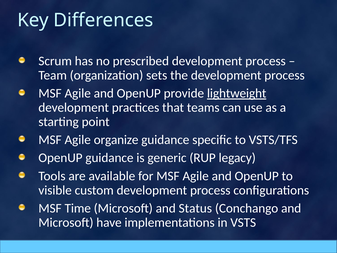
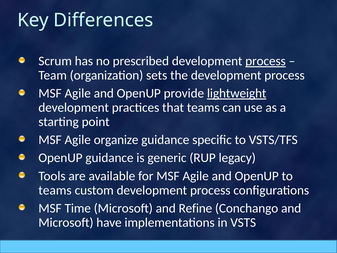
process underline: none -> present (266, 61)
visible: visible -> teams (55, 190)
Status: Status -> Refine (195, 208)
